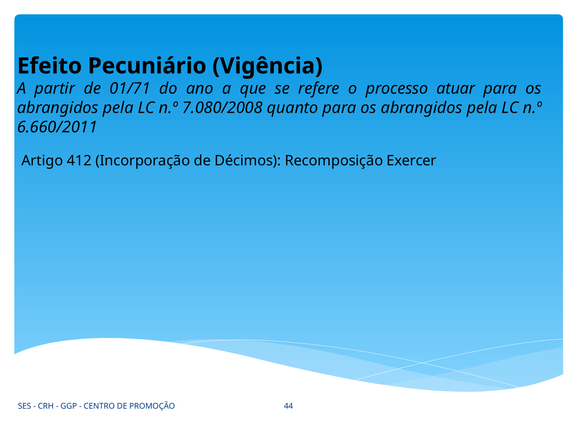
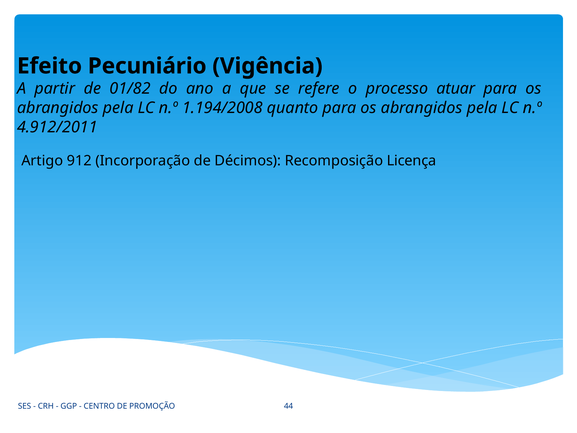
01/71: 01/71 -> 01/82 (130, 89)
7.080/2008: 7.080/2008 -> 1.194/2008 (222, 108)
6.660/2011: 6.660/2011 -> 4.912/2011 (57, 127)
412: 412 -> 912 (79, 161)
Exercer: Exercer -> Licença (412, 161)
